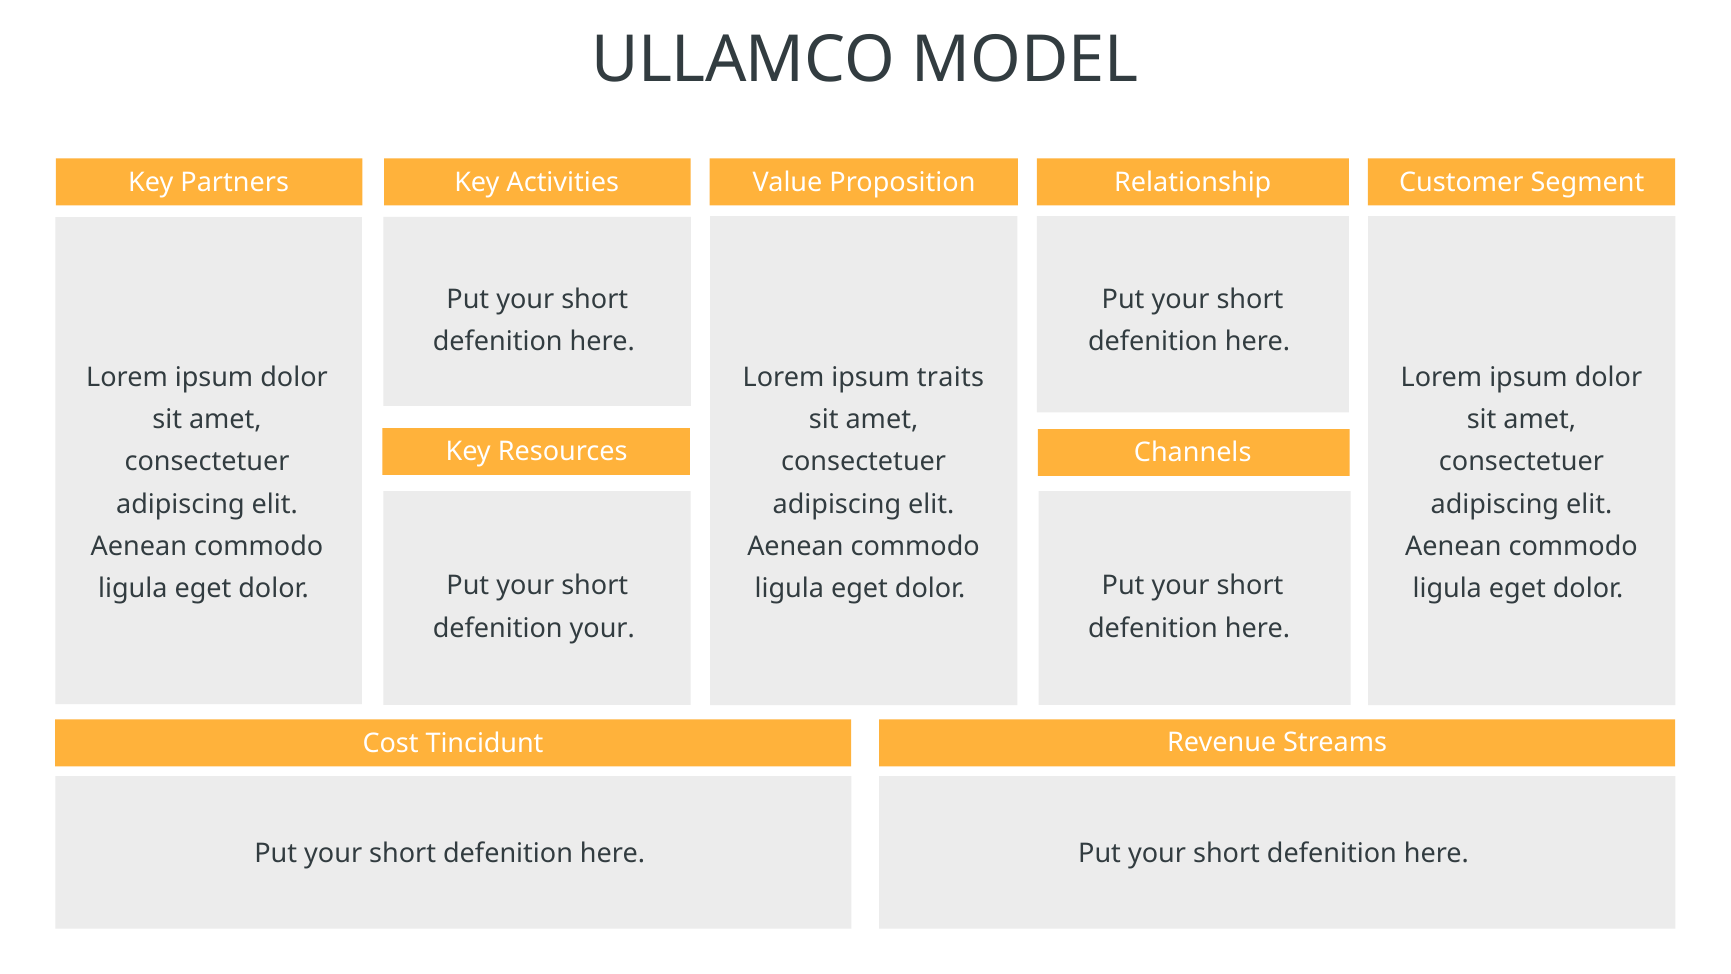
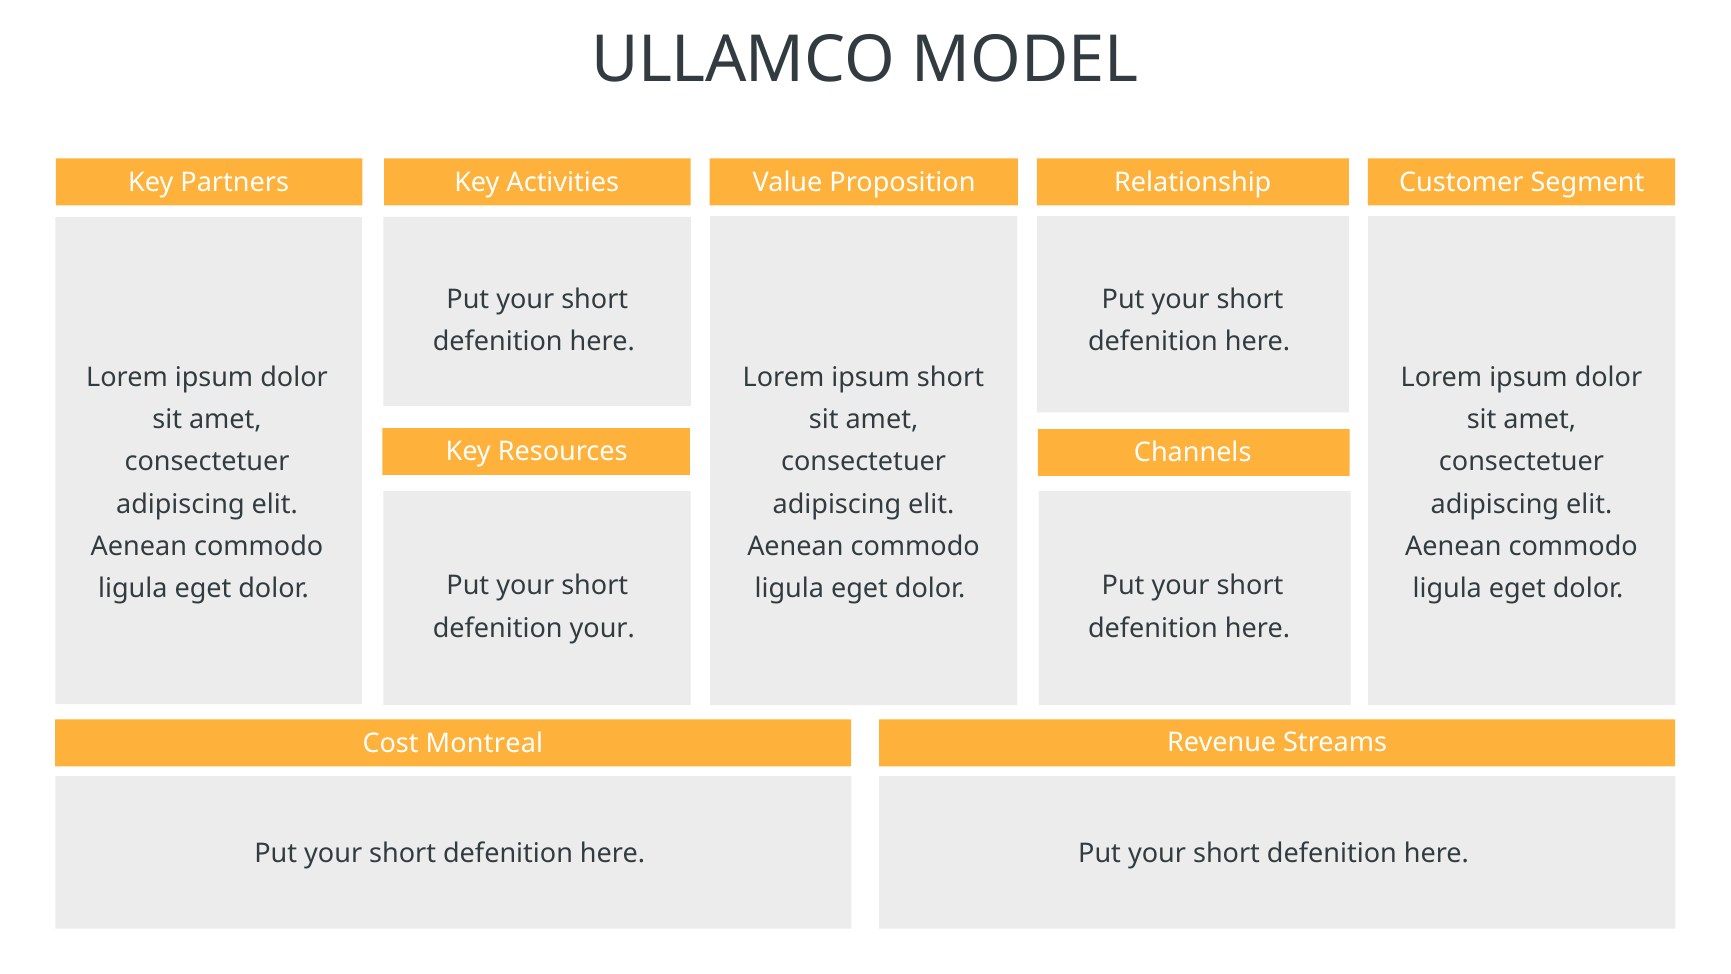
ipsum traits: traits -> short (951, 377)
Tincidunt: Tincidunt -> Montreal (484, 743)
